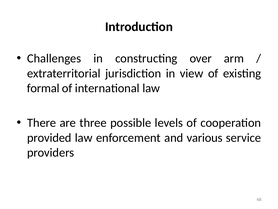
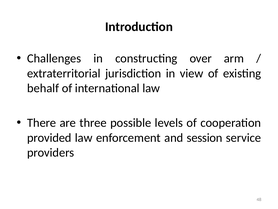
formal: formal -> behalf (43, 88)
various: various -> session (205, 137)
